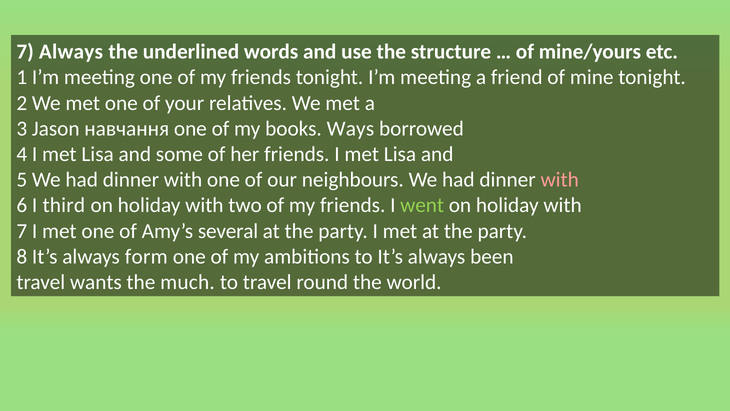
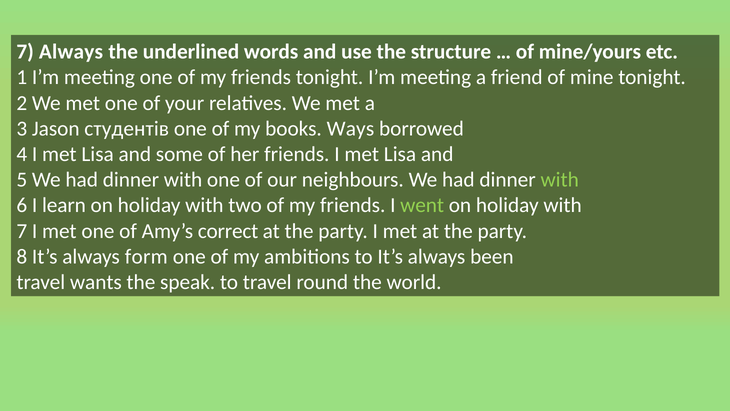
навчання: навчання -> студентів (127, 129)
with colour: pink -> light green (560, 180)
third: third -> learn (64, 205)
several: several -> correct (228, 231)
much: much -> speak (188, 282)
